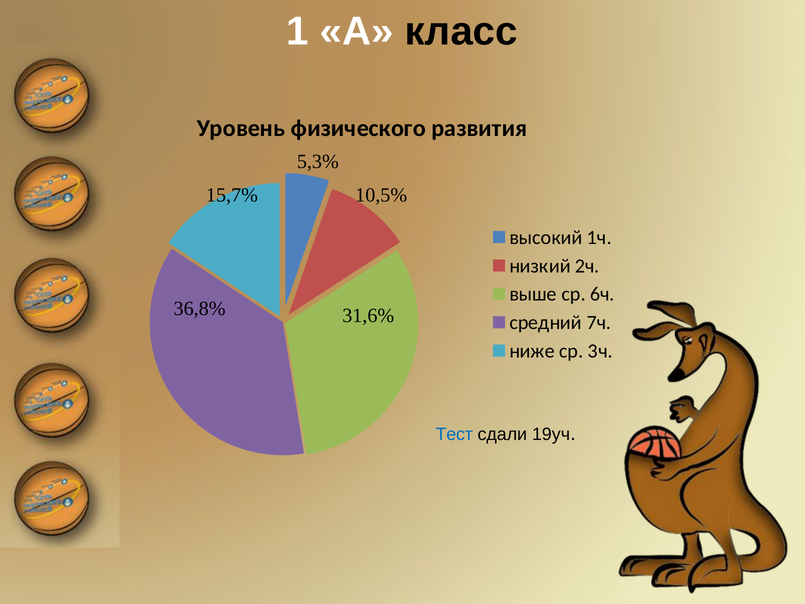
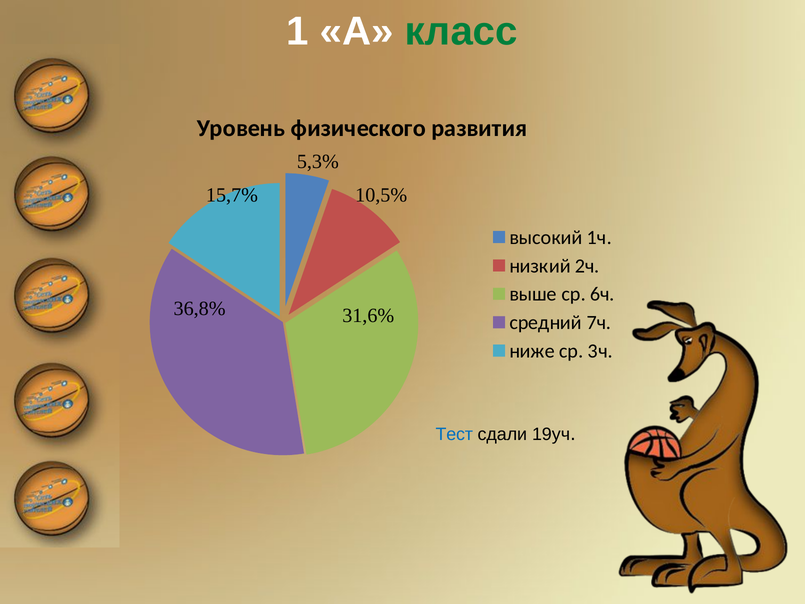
класс colour: black -> green (461, 31)
